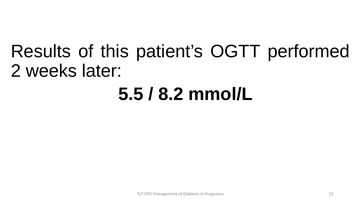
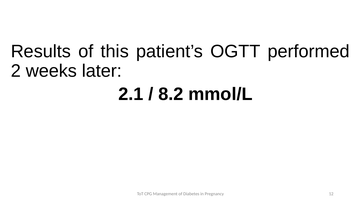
5.5: 5.5 -> 2.1 (131, 94)
